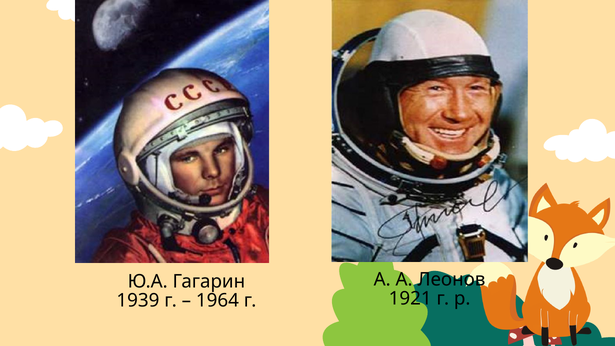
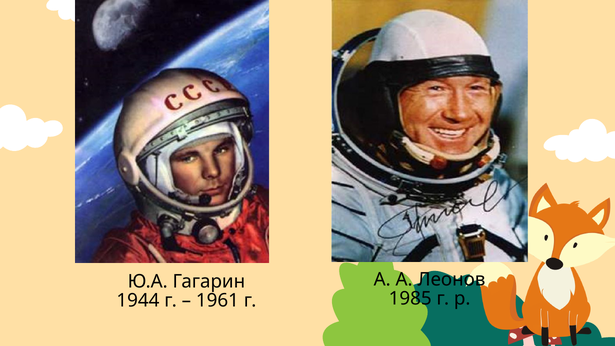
1921: 1921 -> 1985 (410, 299)
1939: 1939 -> 1944 (138, 301)
1964: 1964 -> 1961 (217, 301)
